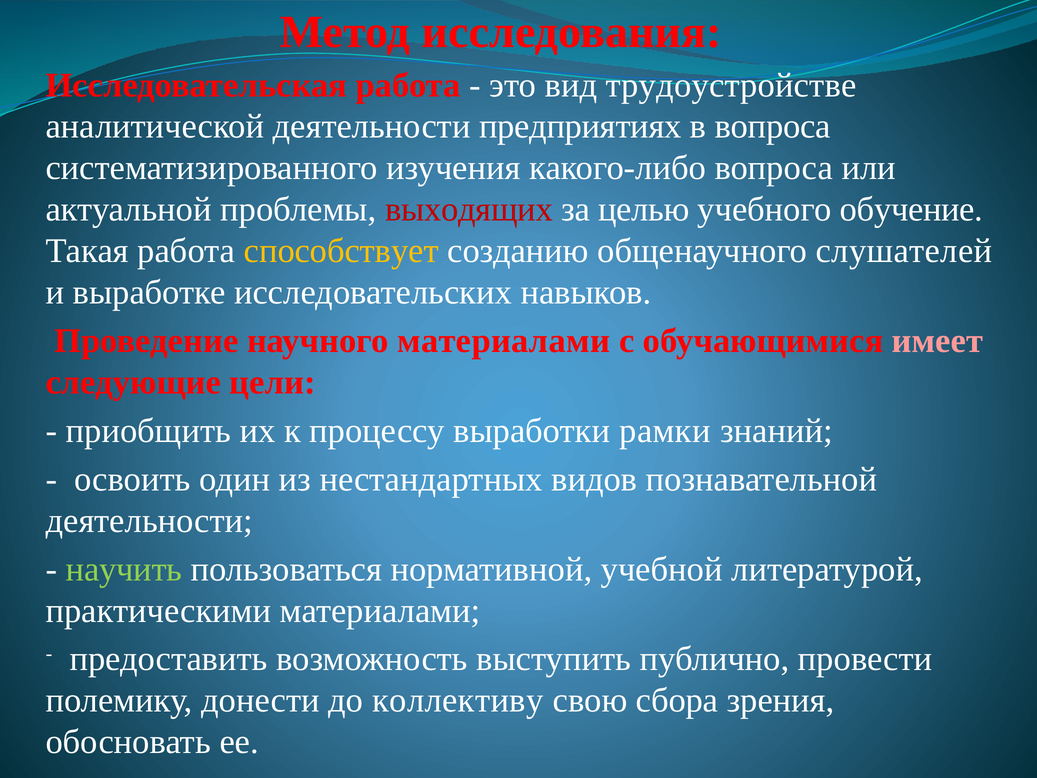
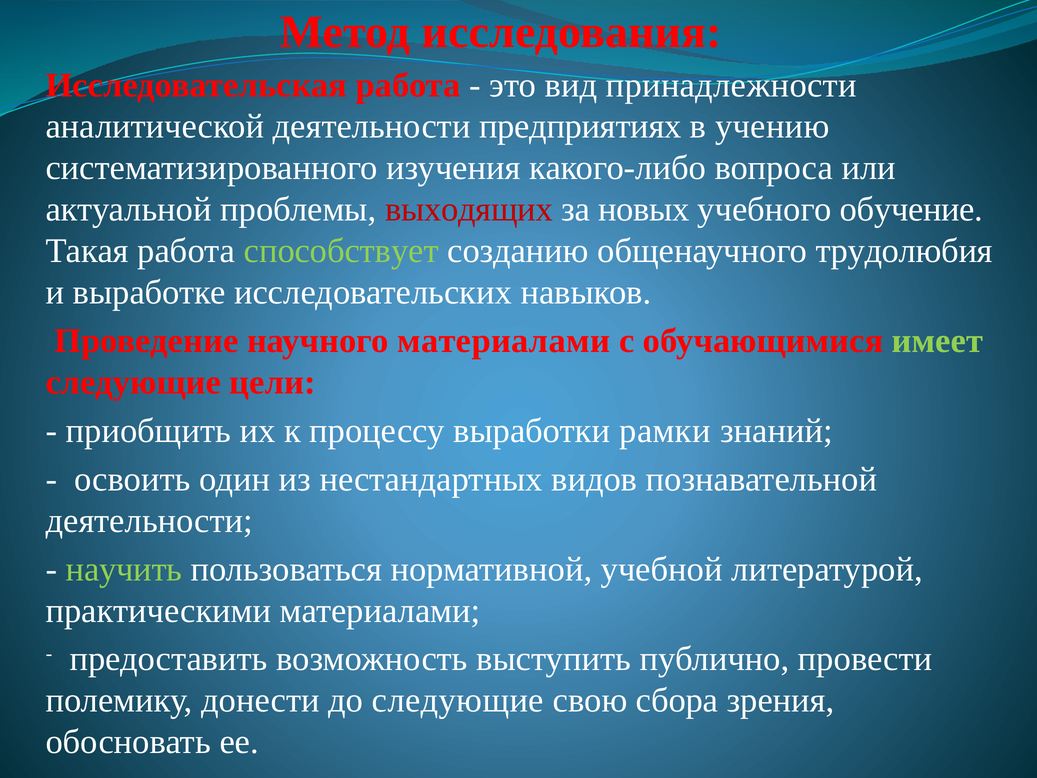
трудоустройстве: трудоустройстве -> принадлежности (731, 85)
в вопроса: вопроса -> учению (772, 127)
целью: целью -> новых (644, 210)
способствует colour: yellow -> light green (341, 251)
слушателей: слушателей -> трудолюбия (904, 251)
имеет colour: pink -> light green (937, 341)
до коллективу: коллективу -> следующие (458, 700)
